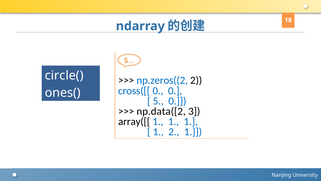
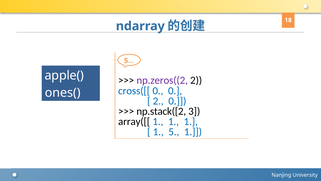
circle(: circle( -> apple( (64, 75)
np.zeros((2 colour: blue -> purple (162, 80)
5: 5 -> 2 (158, 101)
np.data([2: np.data([2 -> np.stack([2 (161, 111)
1 2: 2 -> 5 (174, 132)
